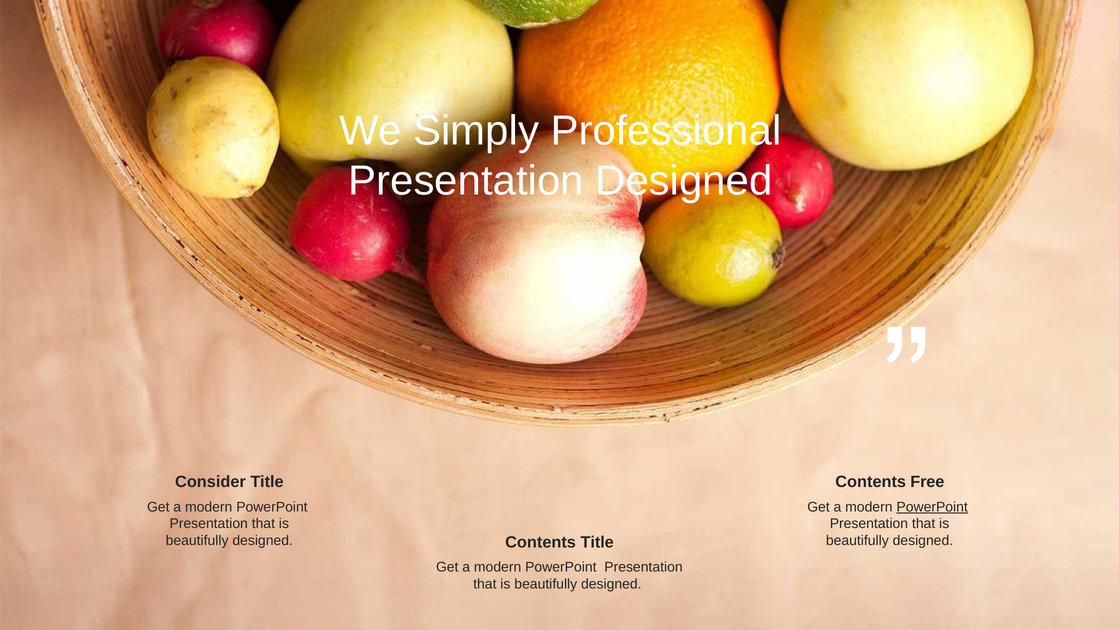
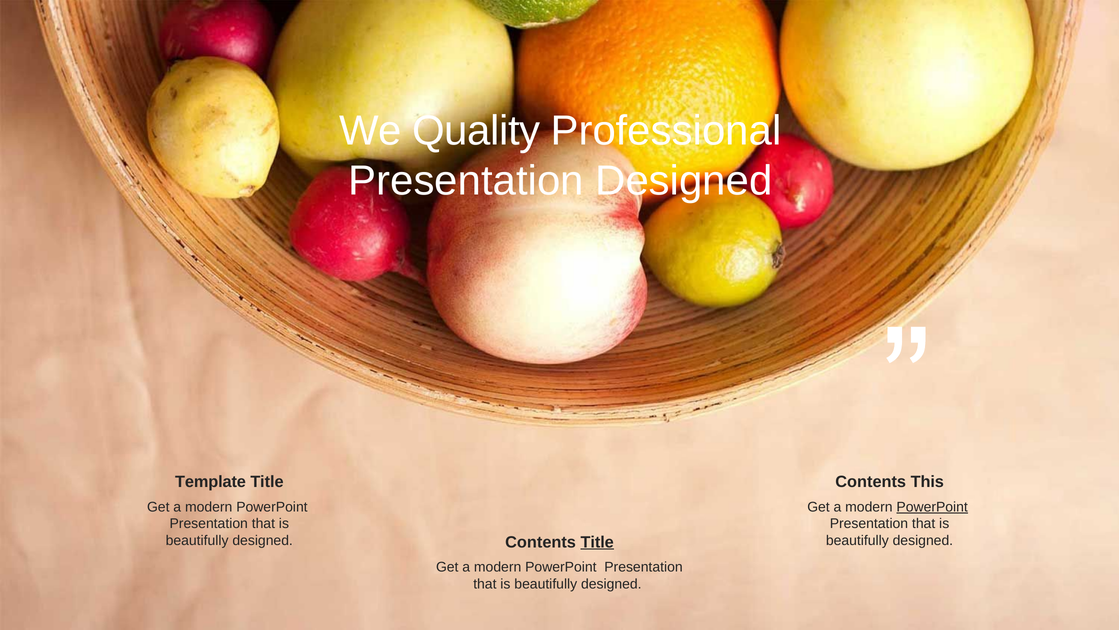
Simply: Simply -> Quality (476, 131)
Consider: Consider -> Template (211, 481)
Free: Free -> This (927, 481)
Title underline: none -> present (597, 542)
